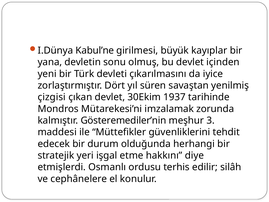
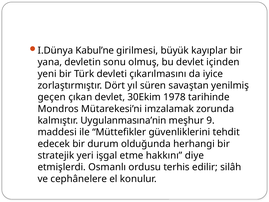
çizgisi: çizgisi -> geçen (52, 97)
1937: 1937 -> 1978 (175, 97)
Gösteremediler’nin: Gösteremediler’nin -> Uygulanmasına’nin (123, 120)
3: 3 -> 9 (211, 120)
